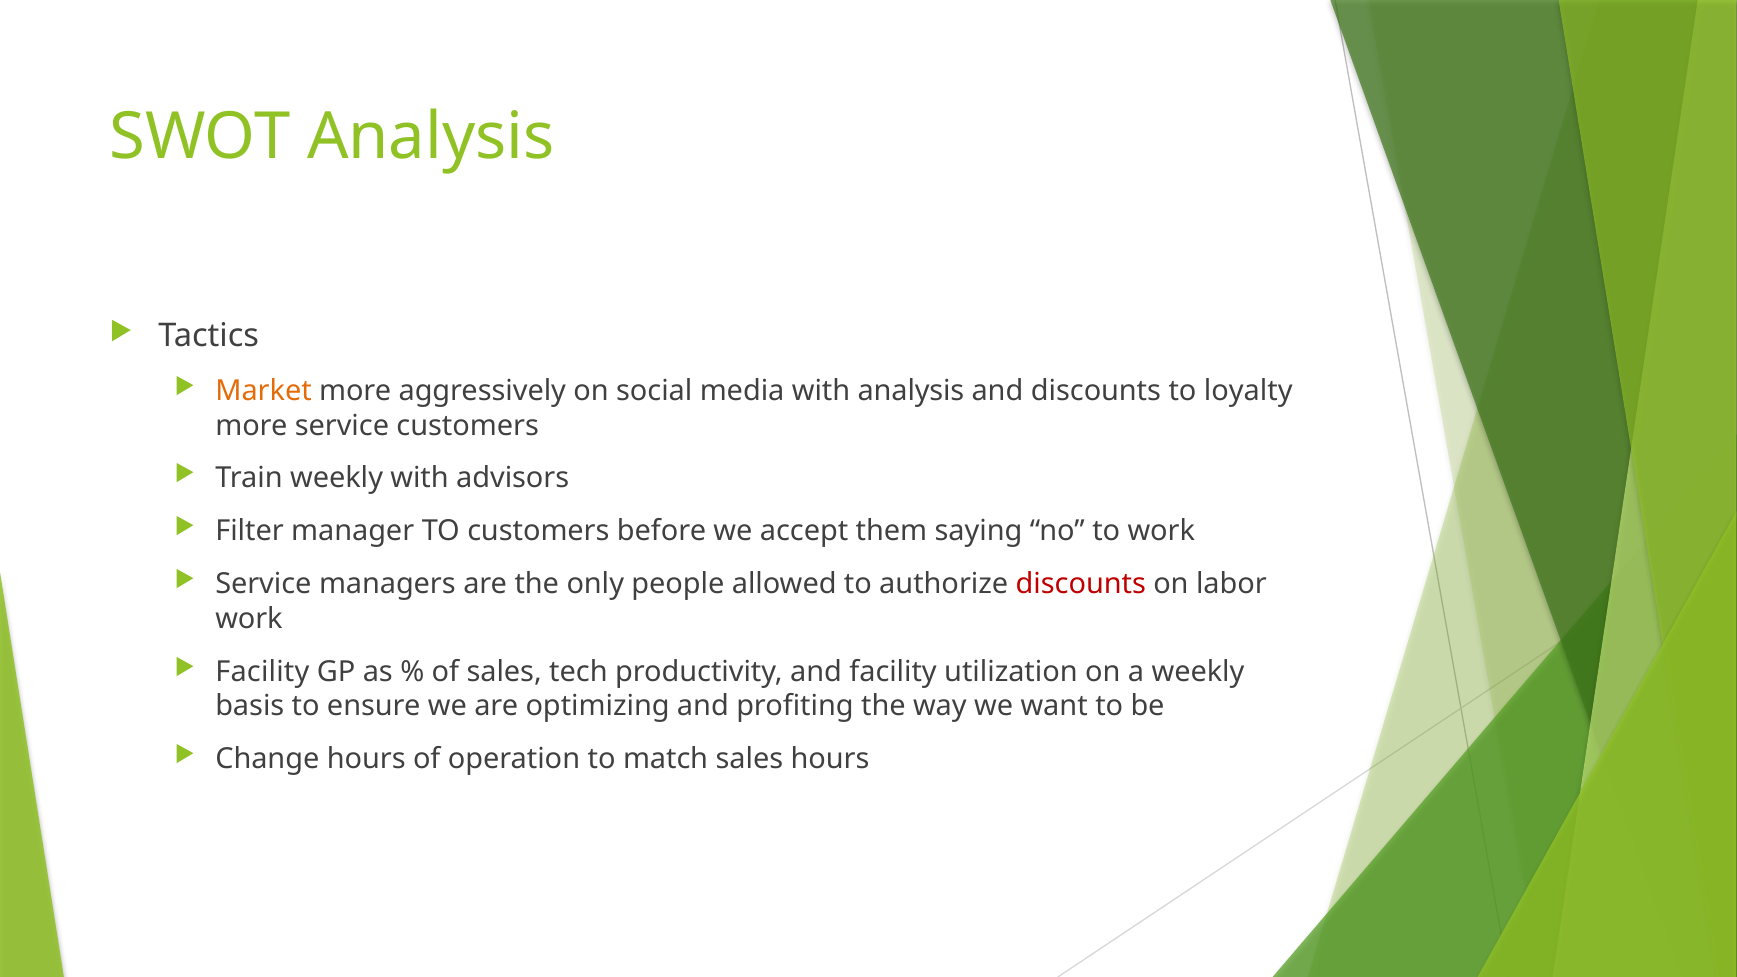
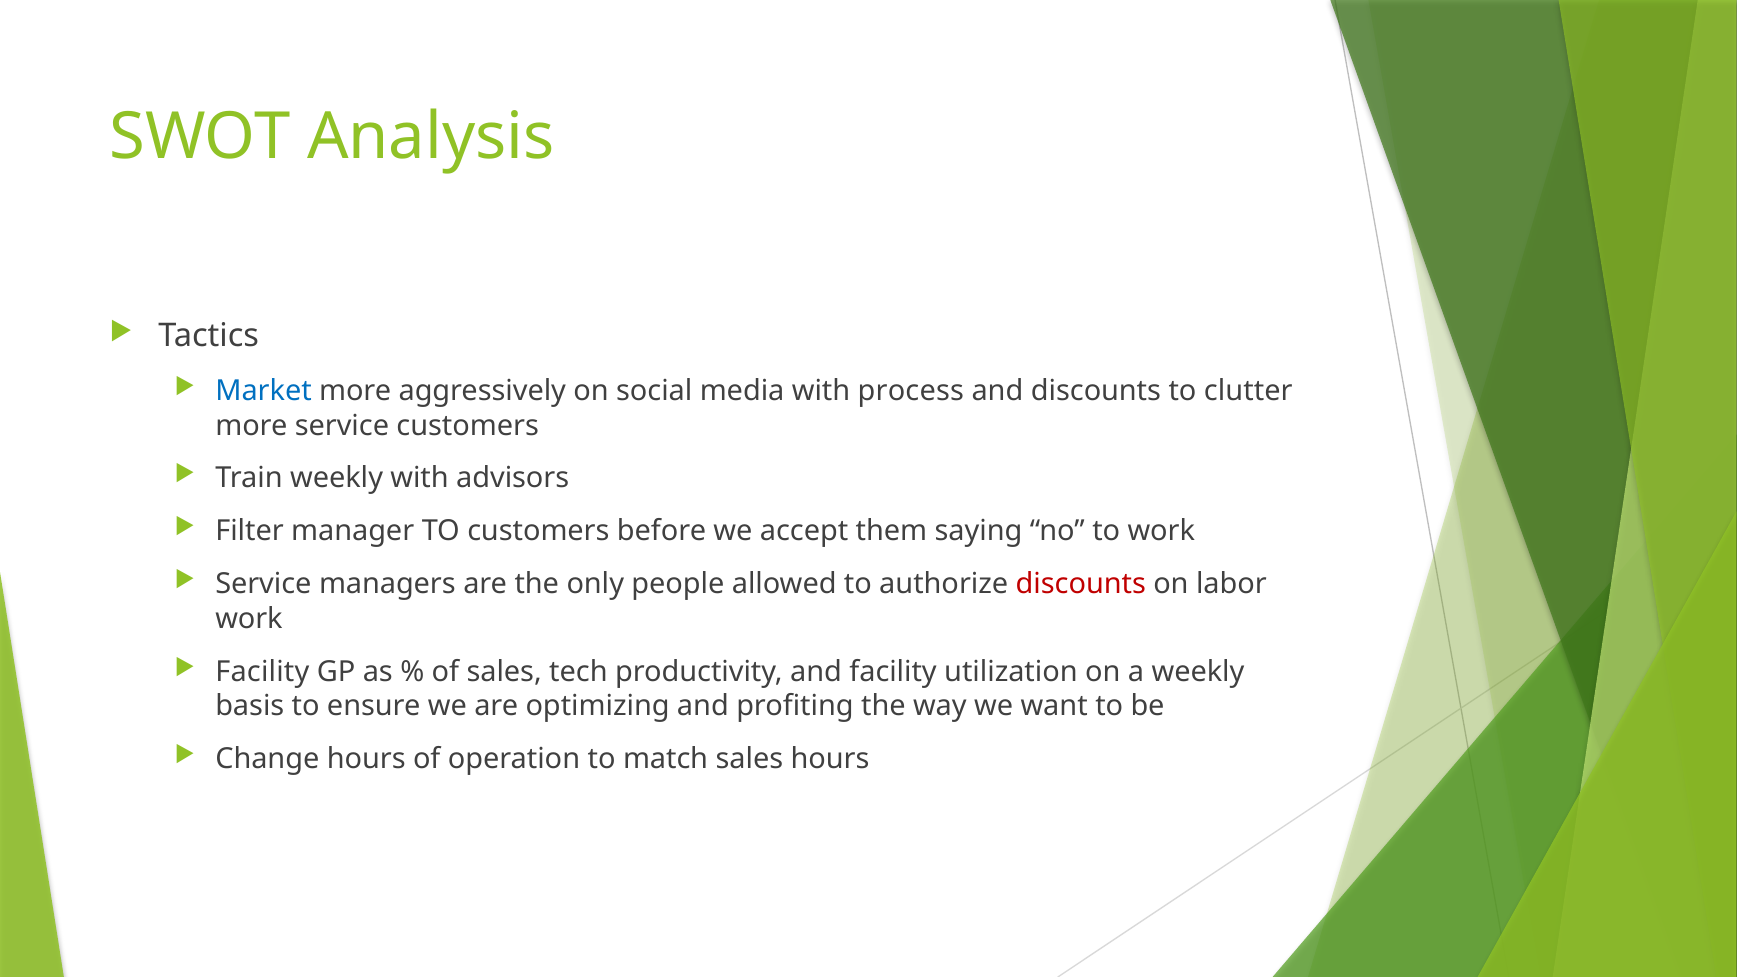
Market colour: orange -> blue (264, 391)
with analysis: analysis -> process (911, 391)
loyalty: loyalty -> clutter (1248, 391)
